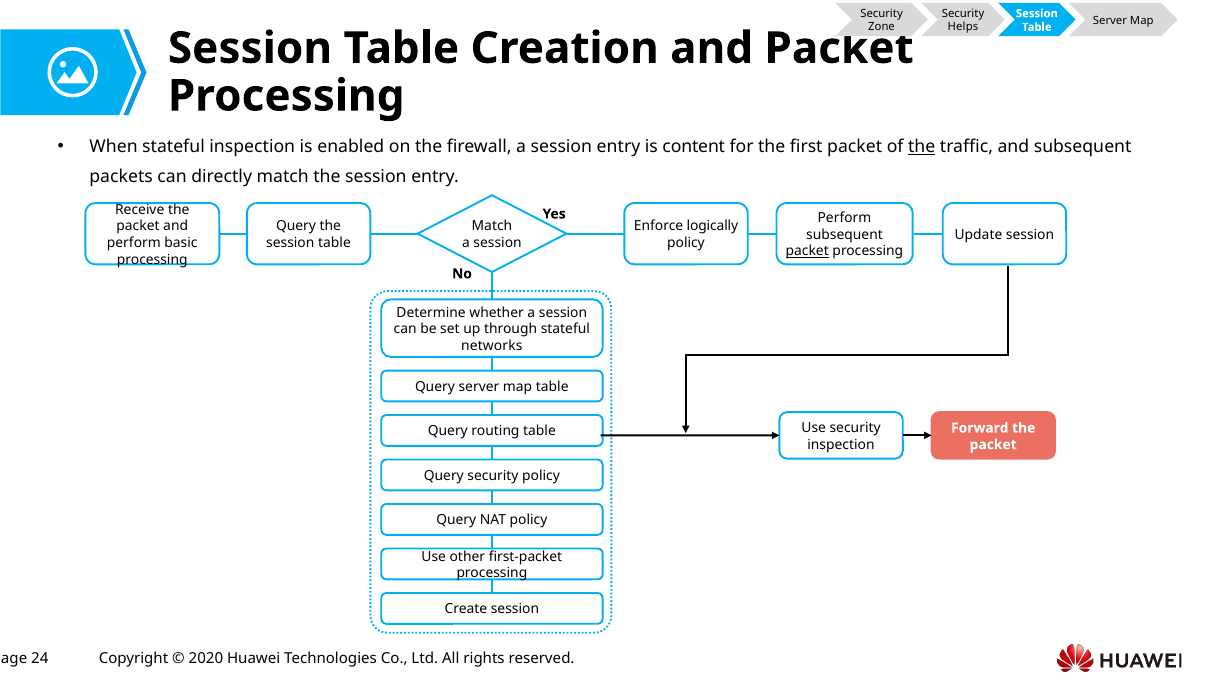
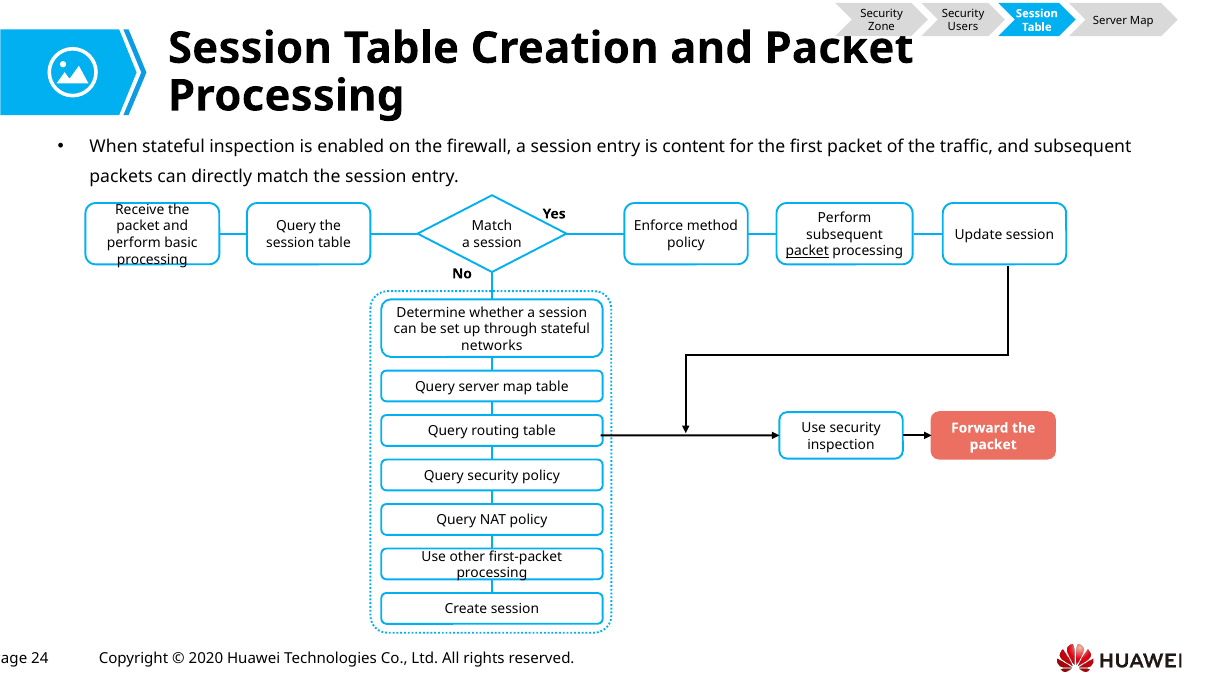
Helps: Helps -> Users (963, 27)
the underline: present -> none (922, 147)
logically: logically -> method (712, 226)
